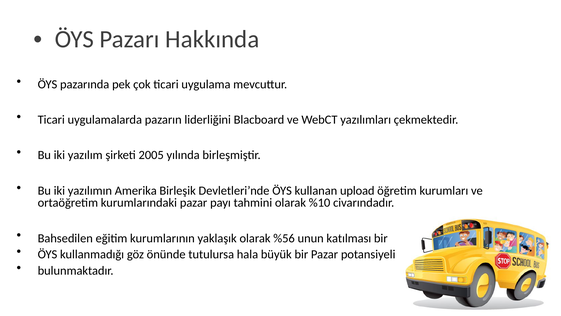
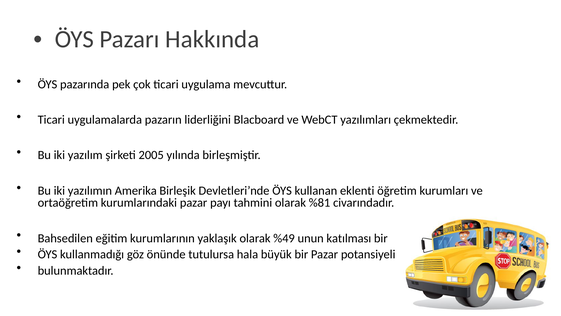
upload: upload -> eklenti (357, 190)
%10: %10 -> %81 (320, 203)
%56: %56 -> %49 (284, 238)
